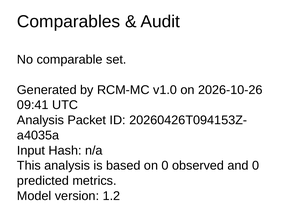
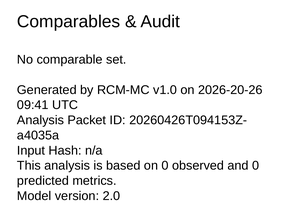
2026-10-26: 2026-10-26 -> 2026-20-26 (230, 90)
1.2: 1.2 -> 2.0 (111, 196)
